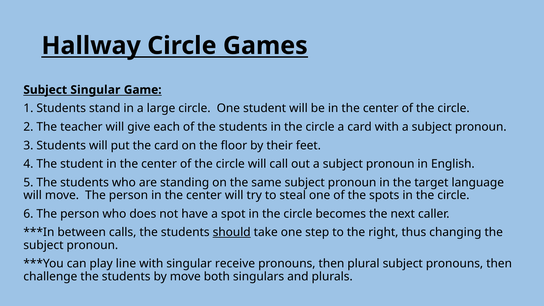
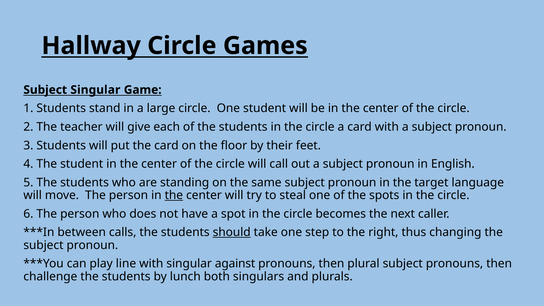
the underline: none -> present (174, 195)
receive: receive -> against (235, 264)
by move: move -> lunch (185, 277)
